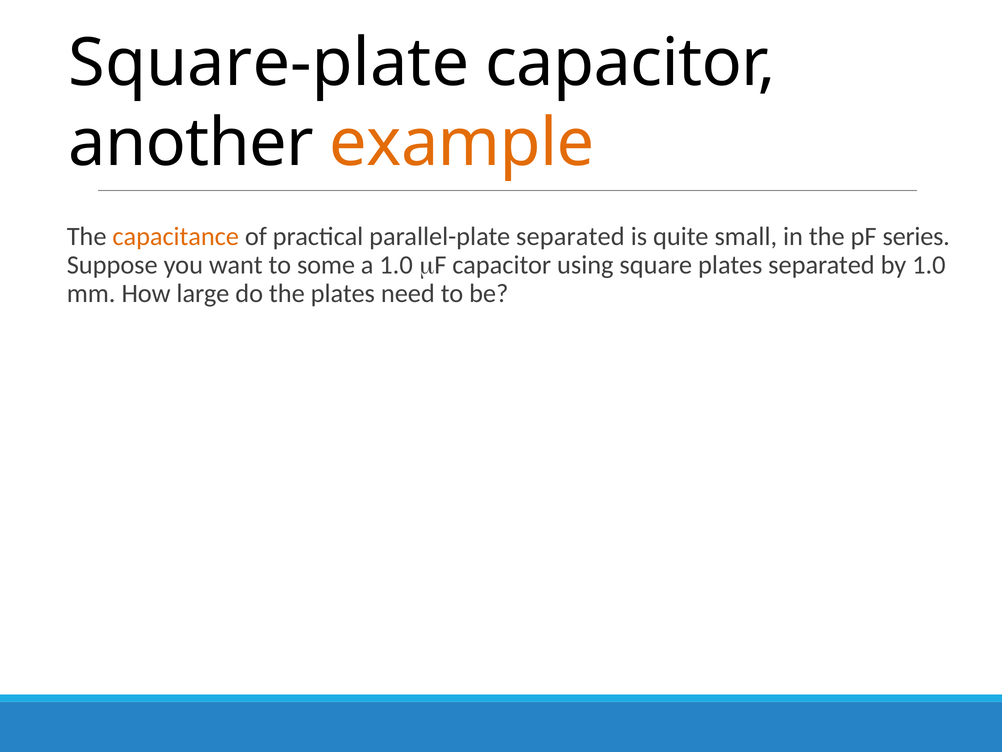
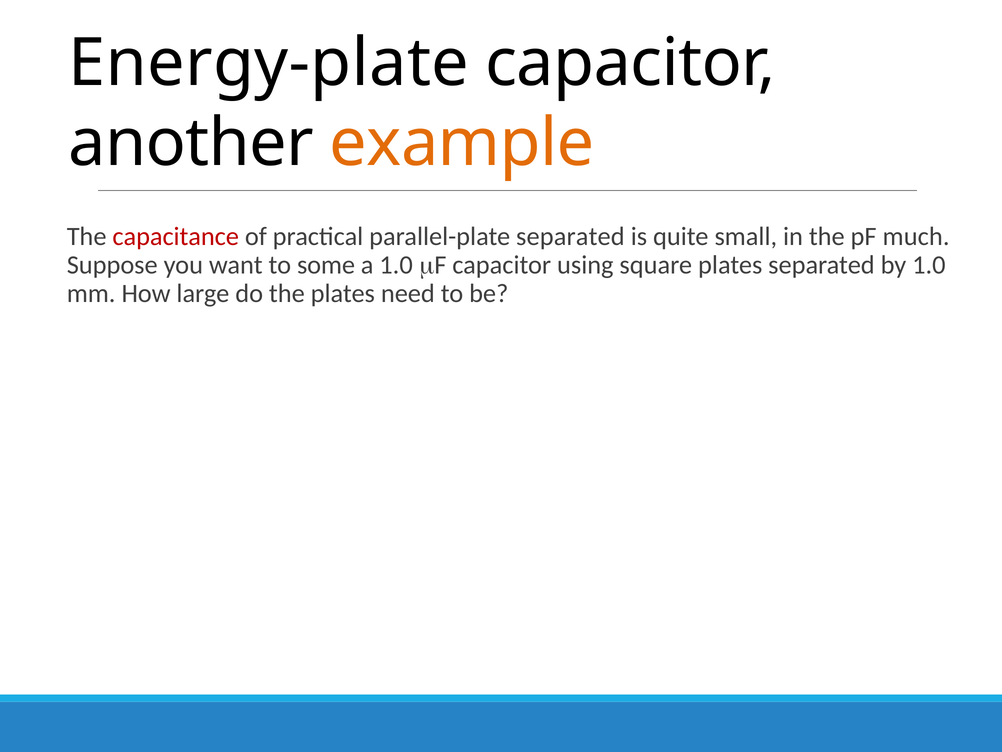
Square-plate: Square-plate -> Energy-plate (269, 63)
capacitance colour: orange -> red (176, 236)
series: series -> much (916, 236)
